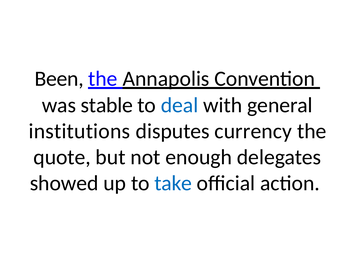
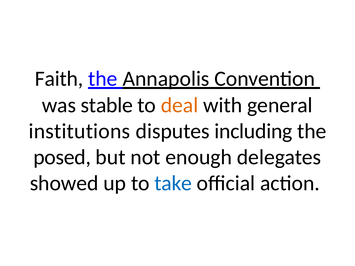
Been: Been -> Faith (59, 79)
deal colour: blue -> orange (180, 105)
currency: currency -> including (253, 131)
quote: quote -> posed (62, 157)
